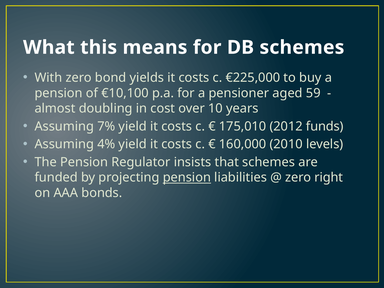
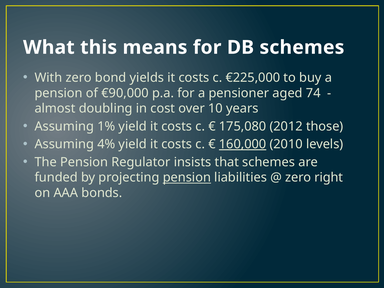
€10,100: €10,100 -> €90,000 (125, 93)
59: 59 -> 74 (313, 93)
7%: 7% -> 1% (106, 126)
175,010: 175,010 -> 175,080 (243, 126)
funds: funds -> those (325, 126)
160,000 underline: none -> present (243, 144)
